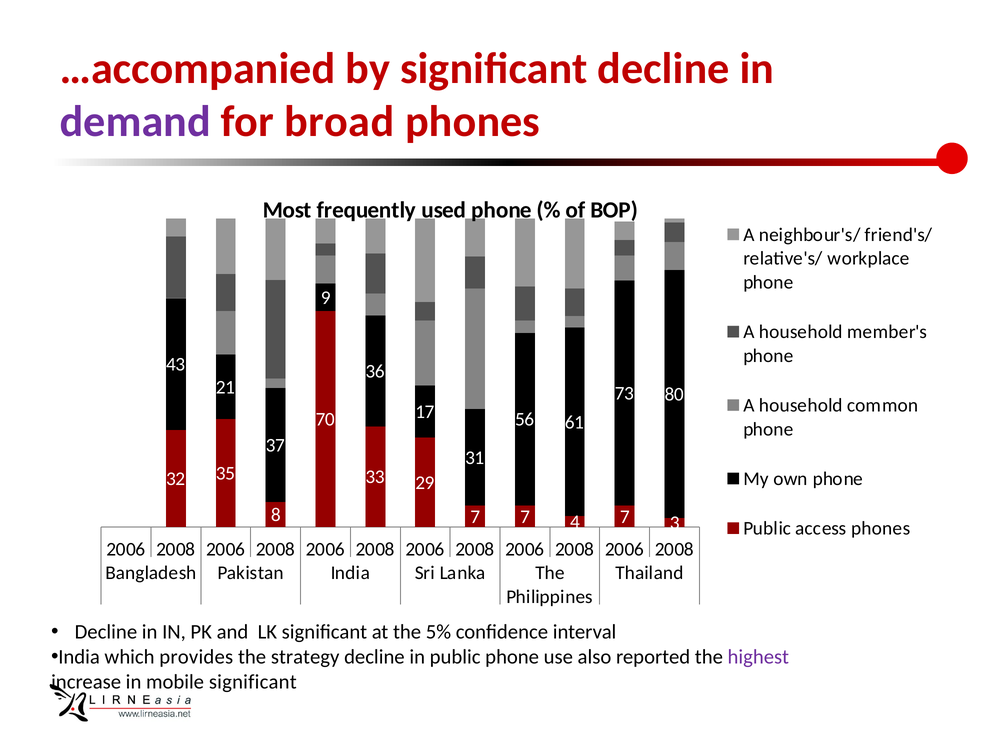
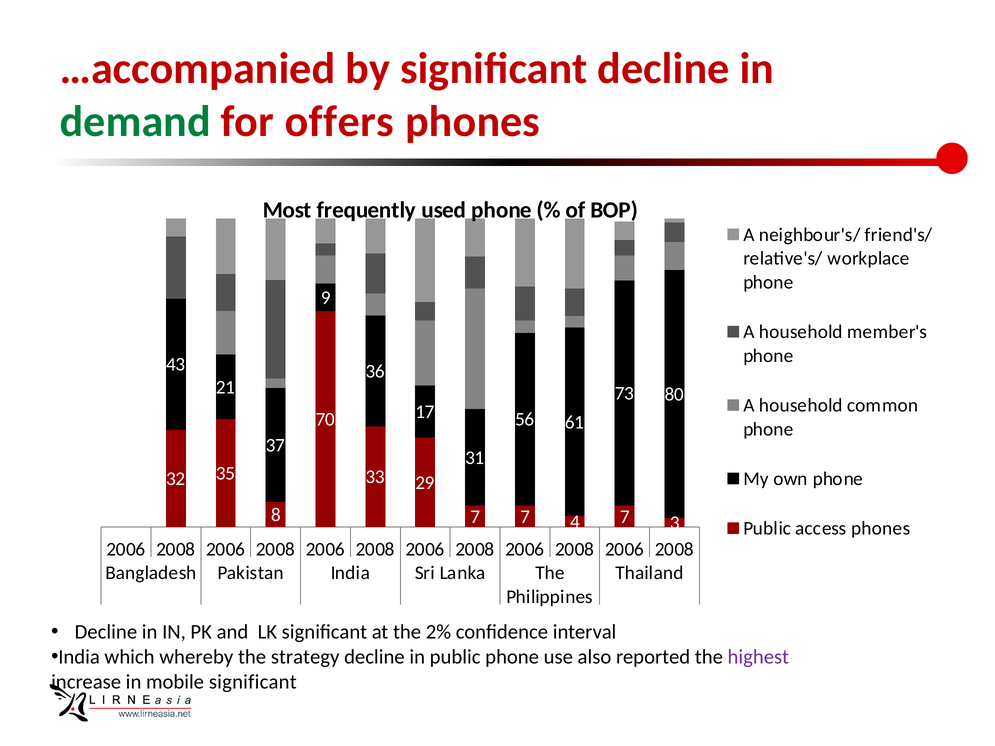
demand colour: purple -> green (135, 122)
broad: broad -> offers (339, 122)
5%: 5% -> 2% (438, 632)
provides: provides -> whereby (196, 657)
